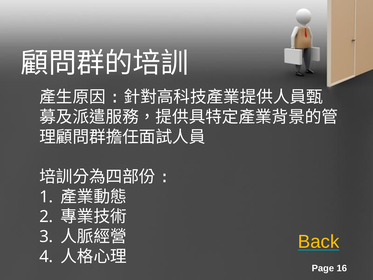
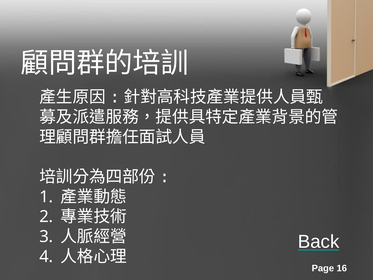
Back colour: yellow -> white (319, 242)
